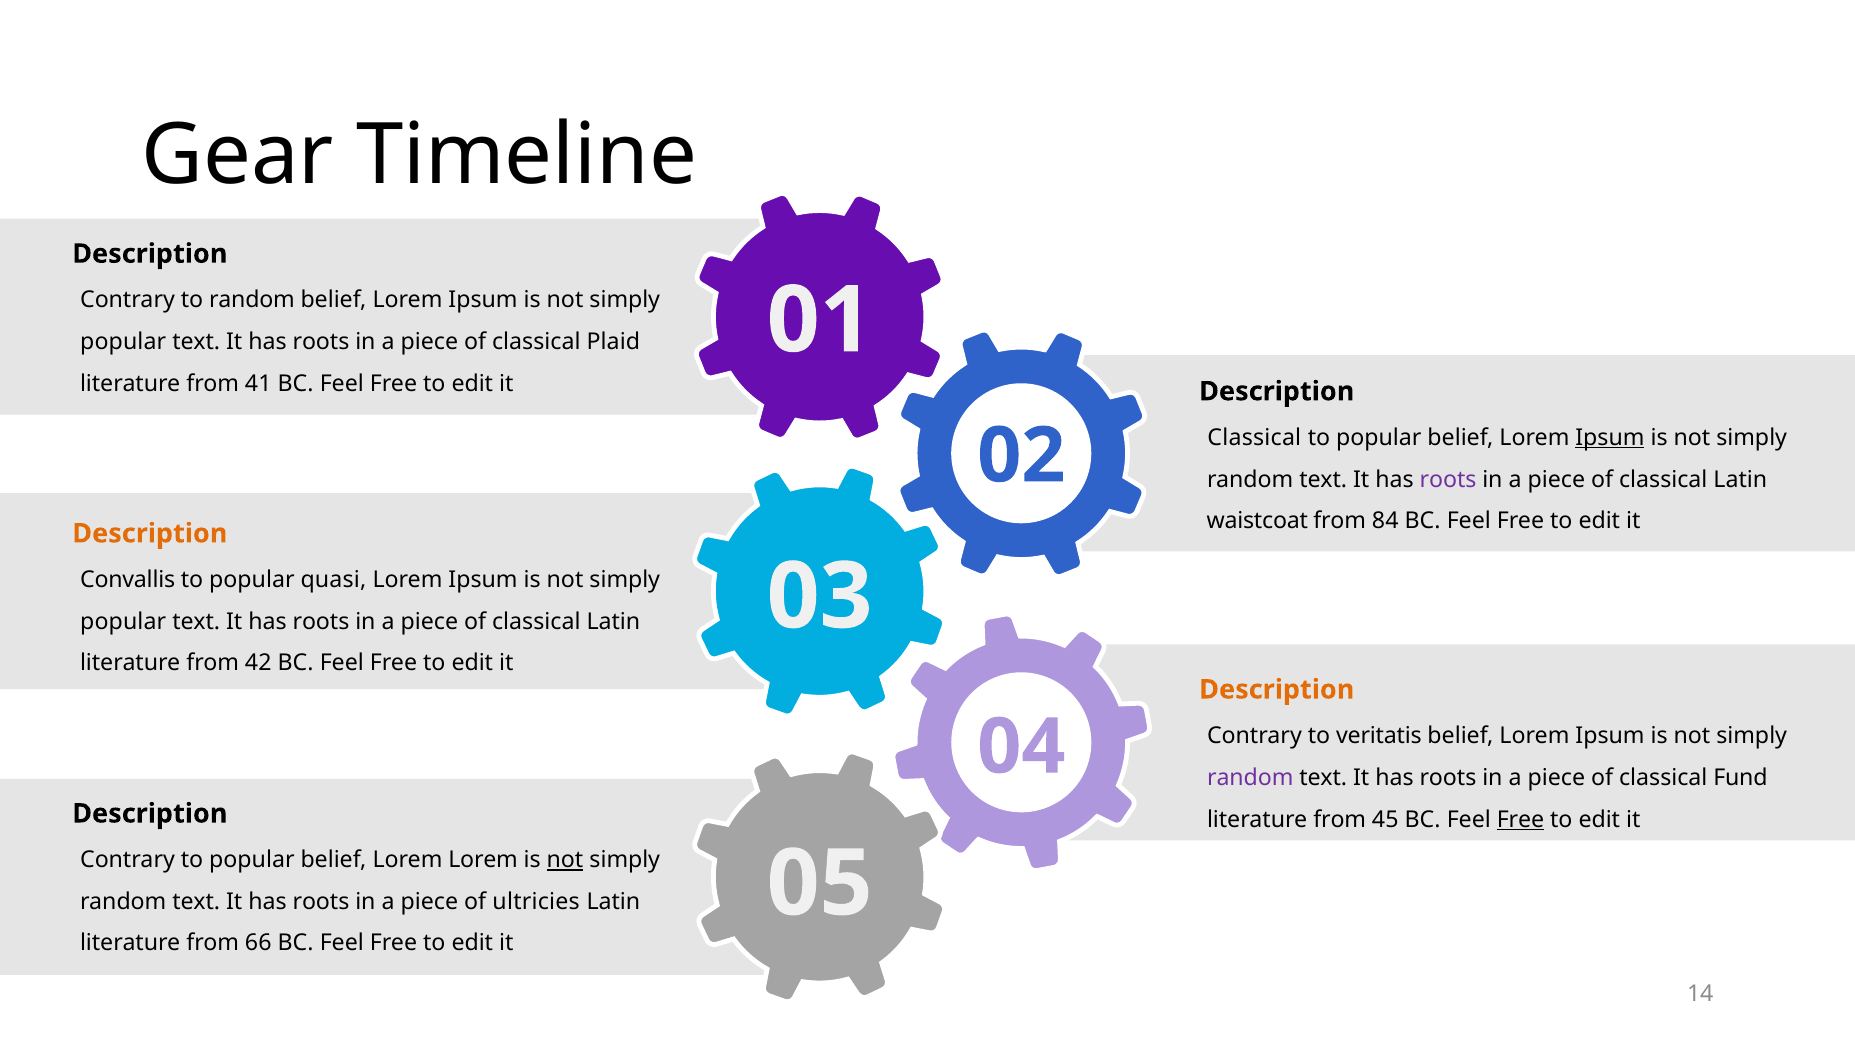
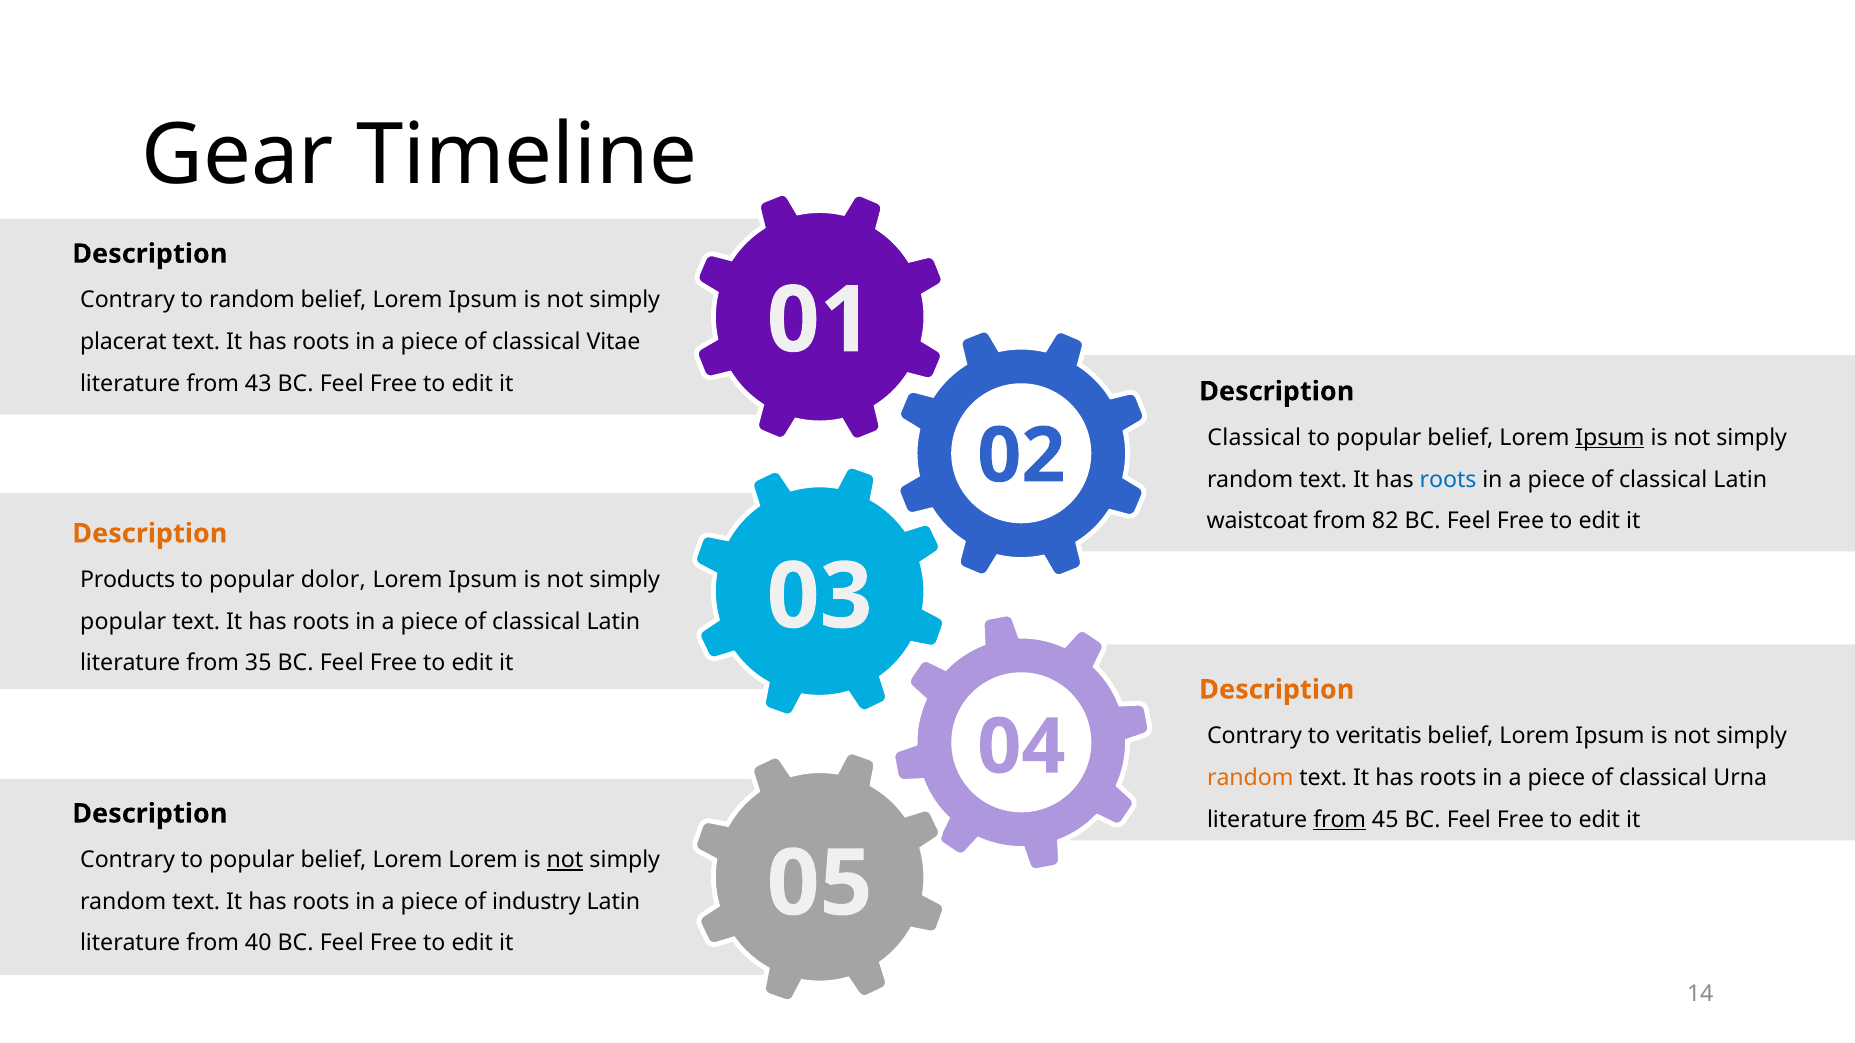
popular: popular -> placerat (123, 342)
Plaid: Plaid -> Vitae (613, 342)
41: 41 -> 43 (258, 384)
roots colour: purple -> blue (1448, 480)
84: 84 -> 82 (1385, 521)
Convallis: Convallis -> Products (128, 580)
quasi: quasi -> dolor (333, 580)
42: 42 -> 35 (258, 663)
random colour: purple -> orange (1250, 778)
Fund: Fund -> Urna (1740, 778)
from underline: none -> present (1340, 820)
Free underline: present -> none (1521, 820)
ultricies: ultricies -> industry (536, 902)
66: 66 -> 40 (258, 944)
